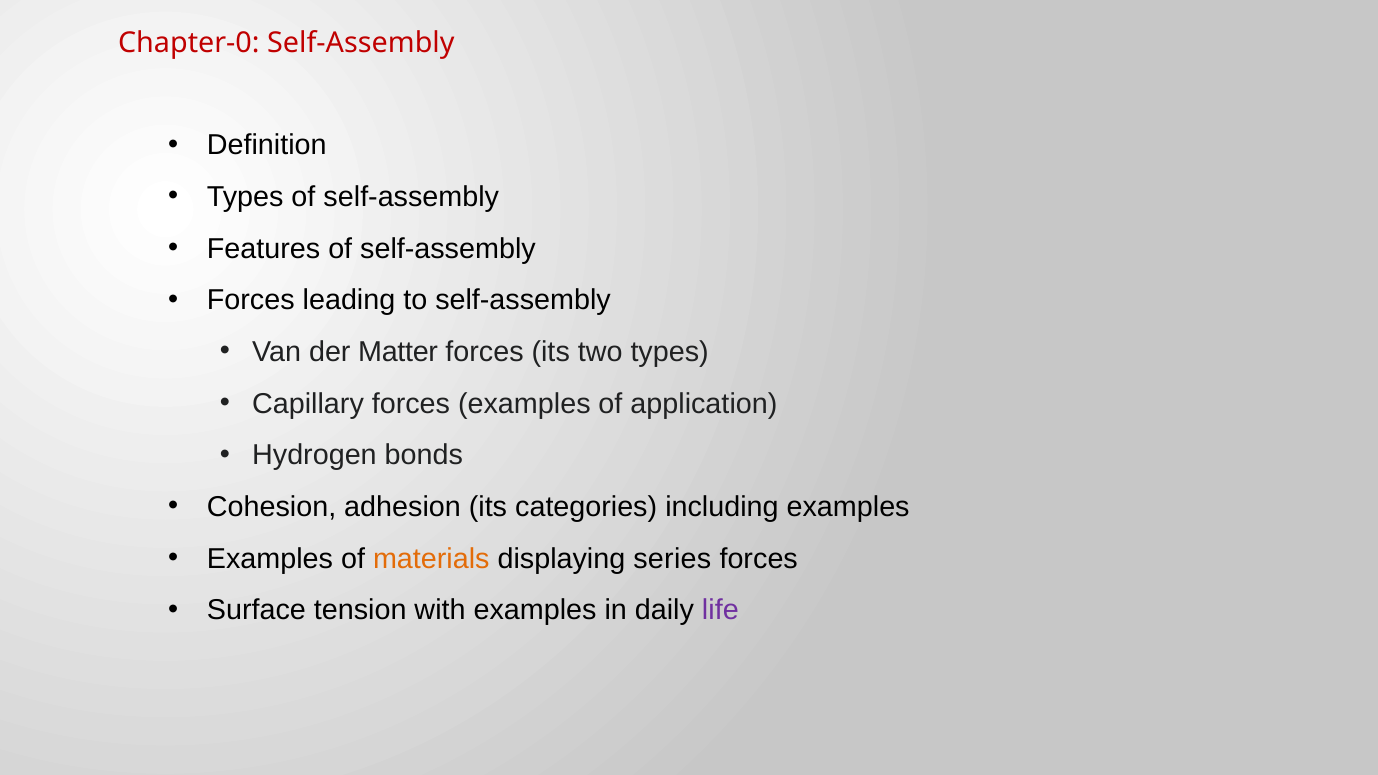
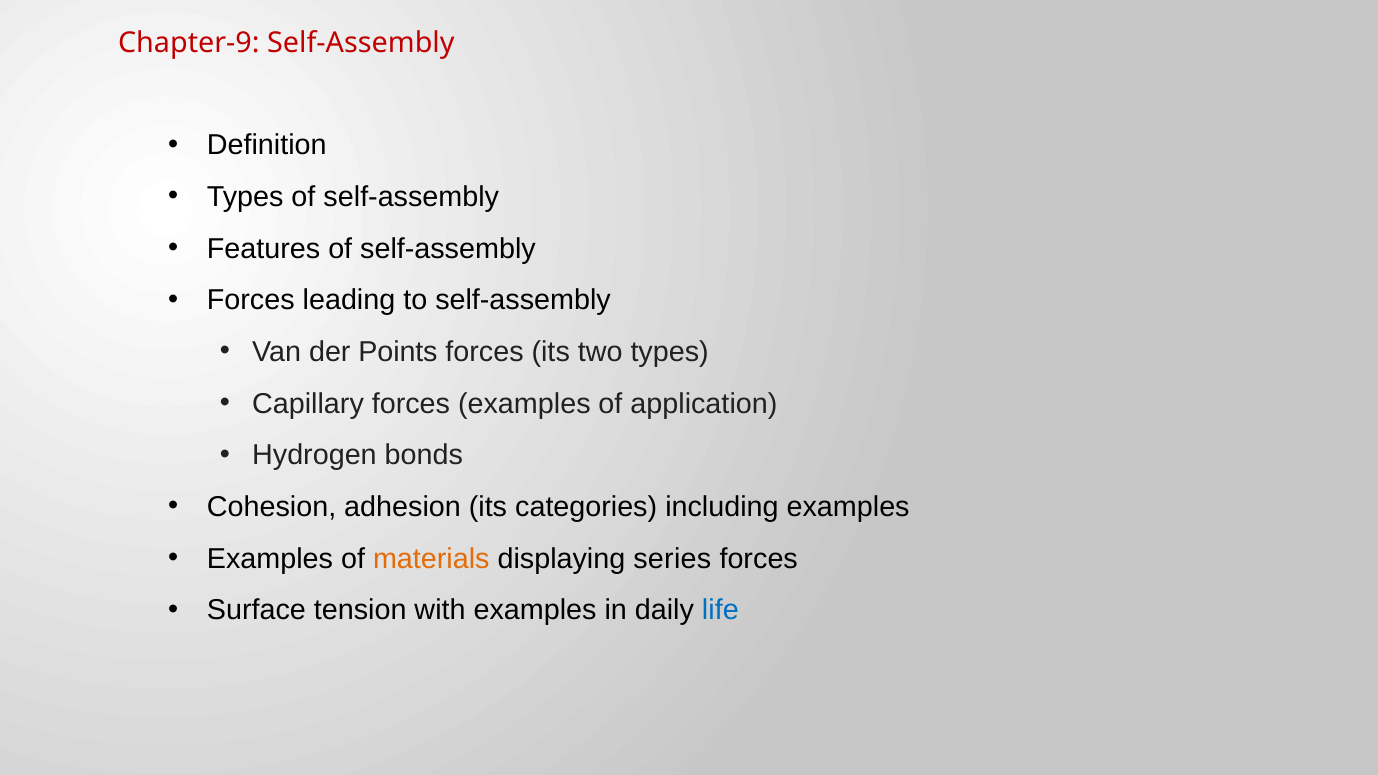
Chapter-0: Chapter-0 -> Chapter-9 (189, 43)
Matter: Matter -> Points (398, 352)
life colour: purple -> blue (720, 611)
